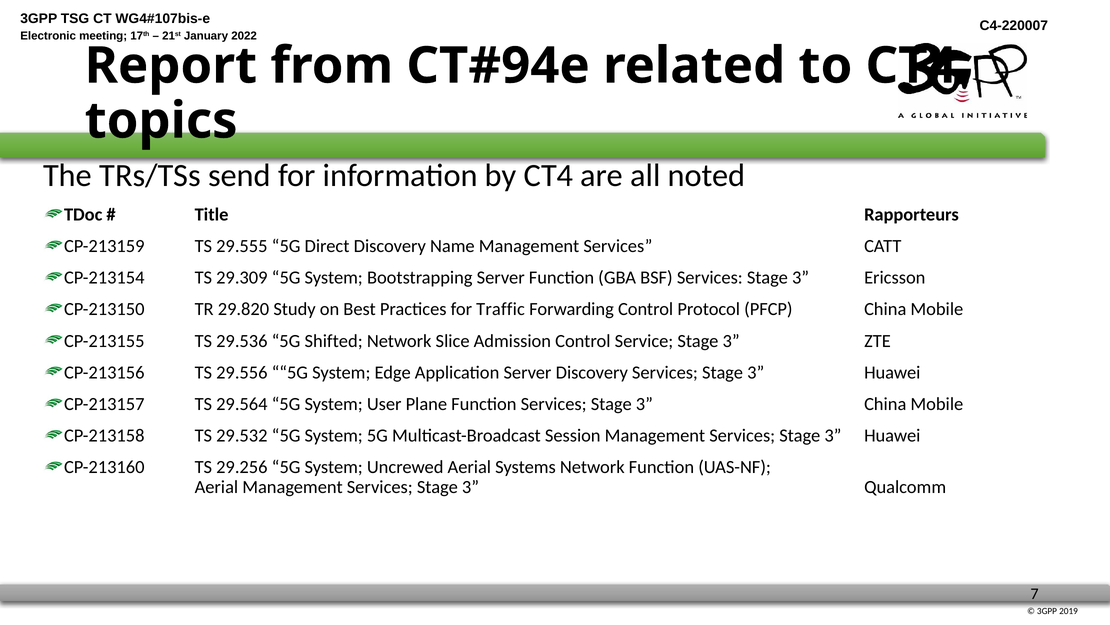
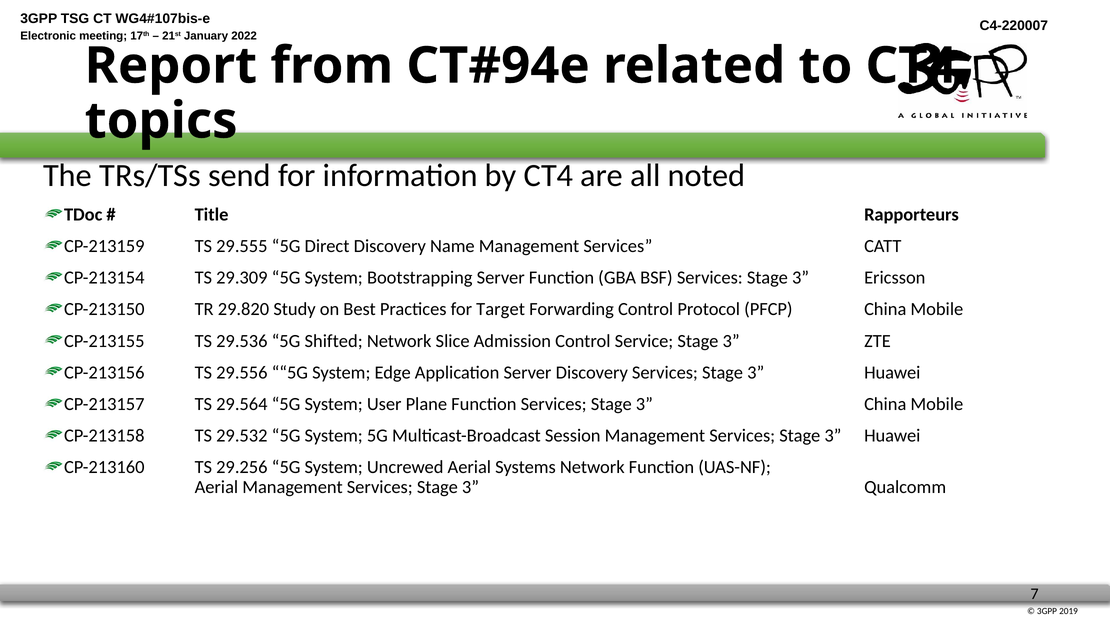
Traffic: Traffic -> Target (501, 309)
